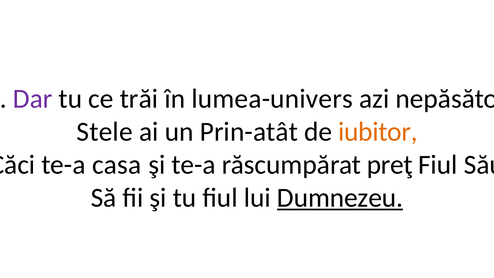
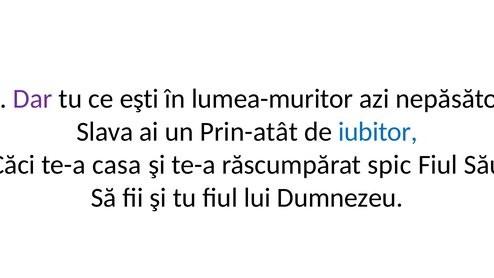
trăi: trăi -> eşti (139, 99)
lumea-univers: lumea-univers -> lumea-muritor (272, 99)
Stele: Stele -> Slava (105, 132)
iubitor colour: orange -> blue (378, 132)
preţ: preţ -> spic (389, 165)
Dumnezeu underline: present -> none (340, 198)
